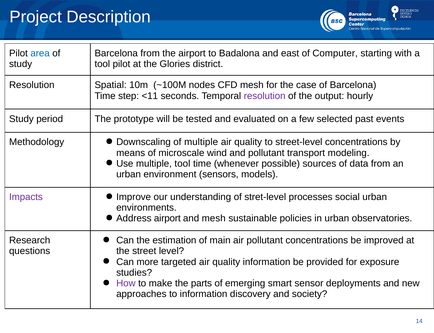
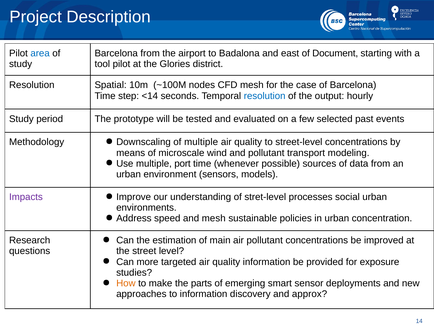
Computer: Computer -> Document (335, 53)
<11: <11 -> <14 (150, 96)
resolution colour: purple -> blue (265, 96)
multiple tool: tool -> port (182, 164)
Address airport: airport -> speed (167, 219)
observatories: observatories -> concentration (382, 219)
How colour: purple -> orange (126, 283)
society: society -> approx (310, 294)
